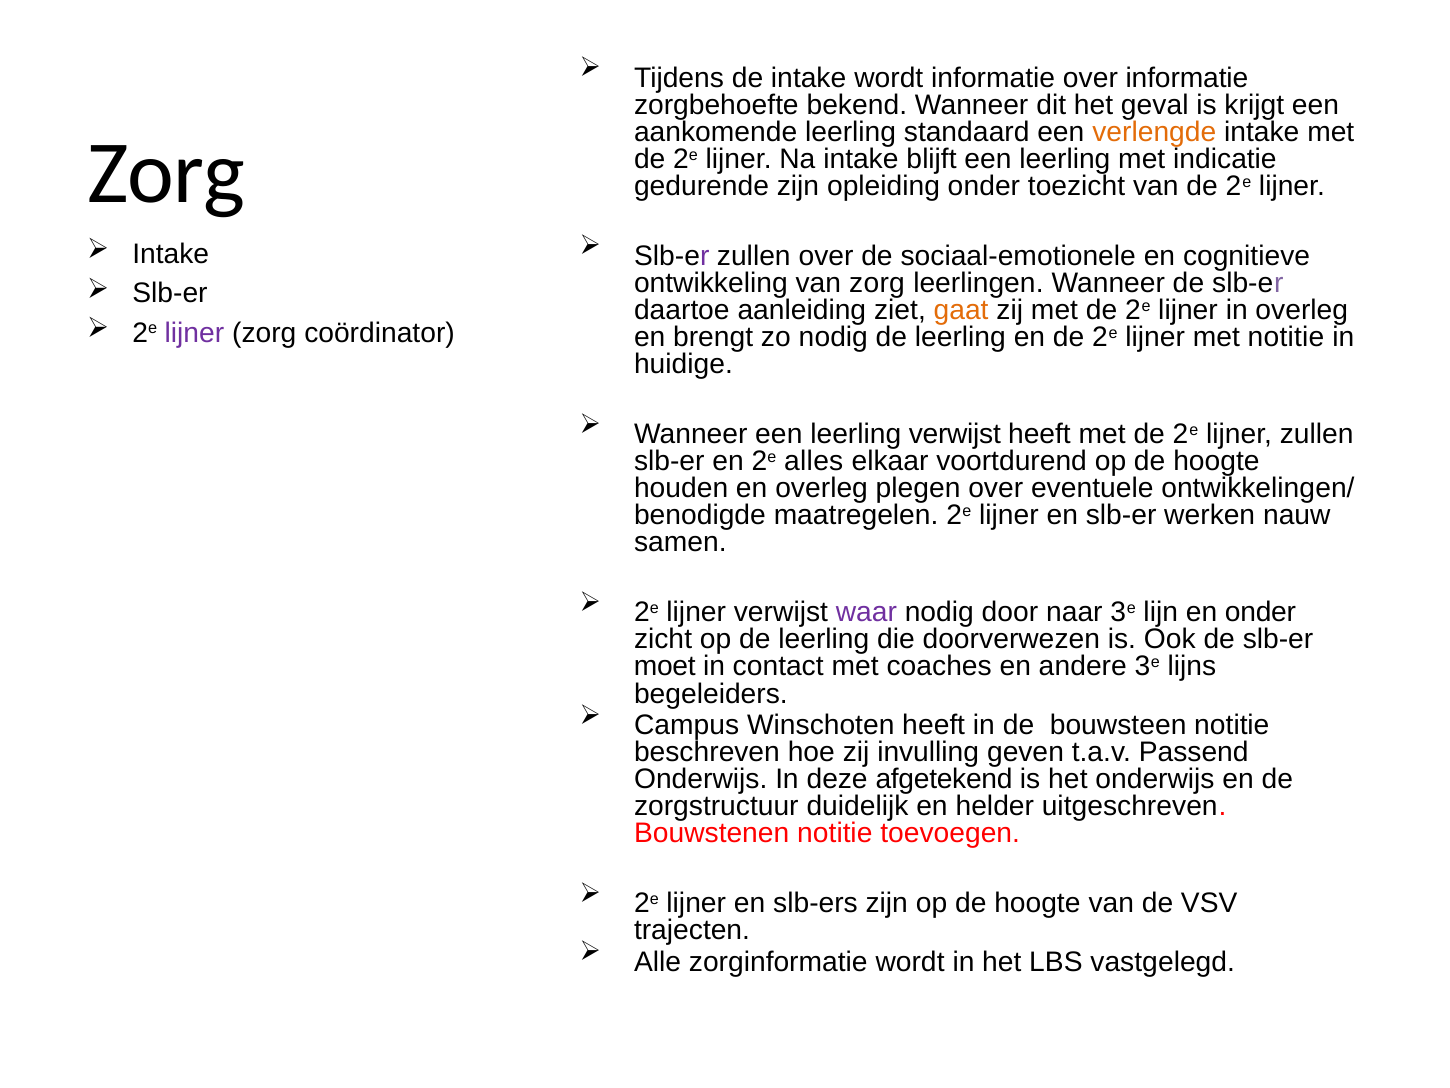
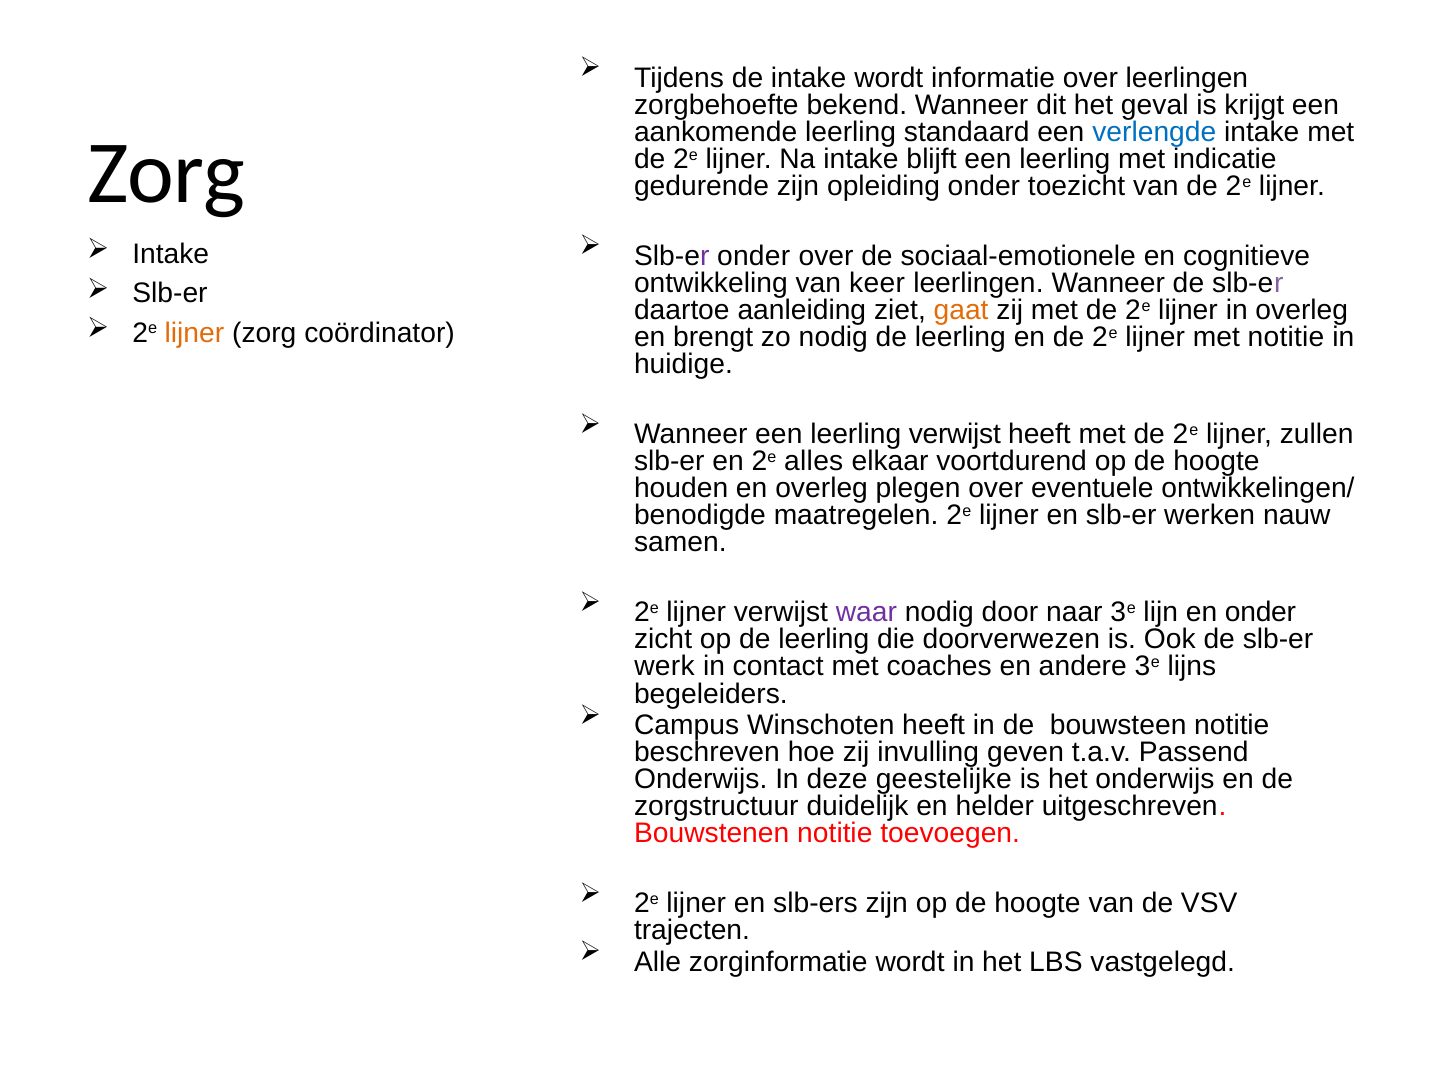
over informatie: informatie -> leerlingen (1187, 78)
verlengde colour: orange -> blue (1154, 132)
Slb-er zullen: zullen -> onder (754, 256)
van zorg: zorg -> keer (877, 283)
lijner colour: purple -> orange (194, 333)
moet: moet -> werk (665, 666)
afgetekend: afgetekend -> geestelijke (944, 779)
